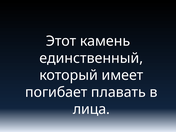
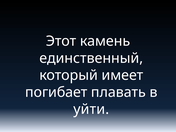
лица: лица -> уйти (91, 109)
